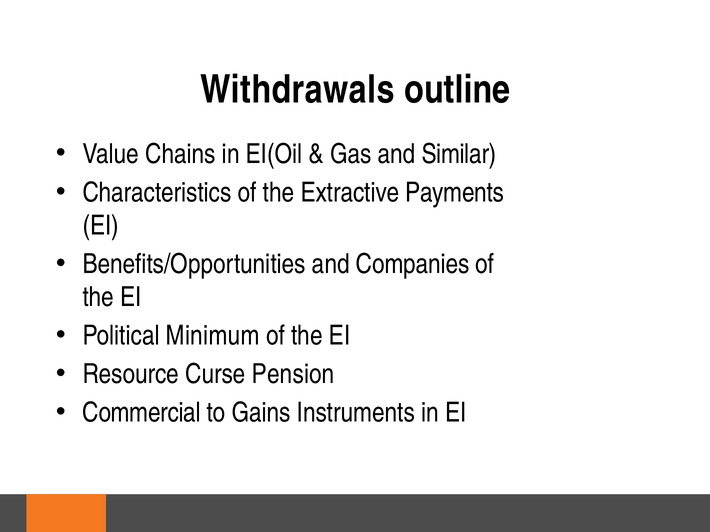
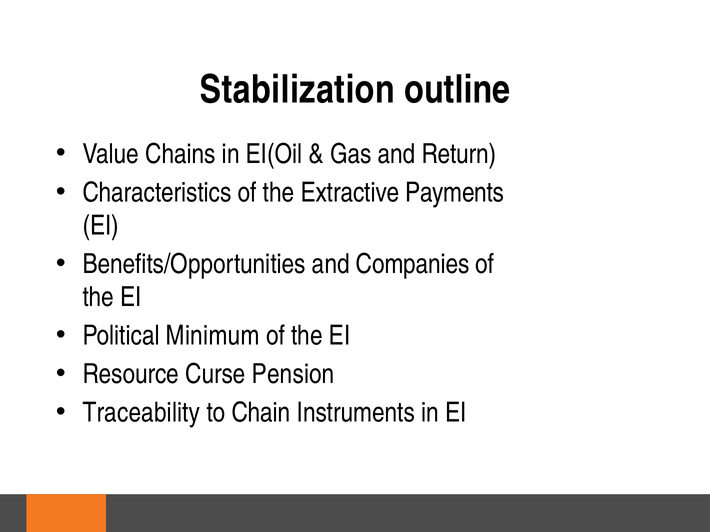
Withdrawals: Withdrawals -> Stabilization (297, 90)
Similar: Similar -> Return (459, 154)
Commercial: Commercial -> Traceability (141, 413)
Gains: Gains -> Chain (261, 413)
